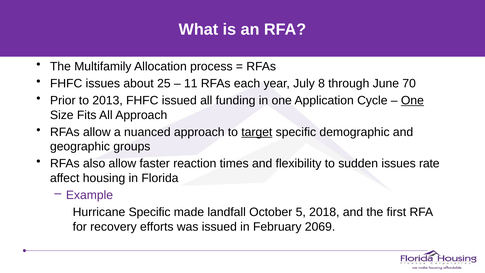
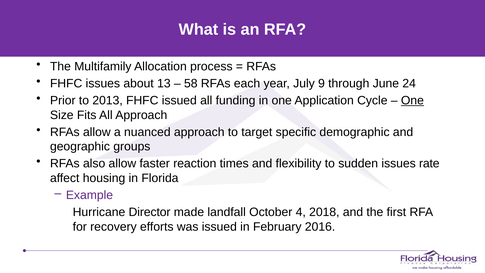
25: 25 -> 13 (164, 83)
11: 11 -> 58 (191, 83)
8: 8 -> 9 (322, 83)
70: 70 -> 24 (409, 83)
target underline: present -> none (257, 132)
Hurricane Specific: Specific -> Director (150, 212)
5: 5 -> 4 (301, 212)
2069: 2069 -> 2016 (320, 227)
